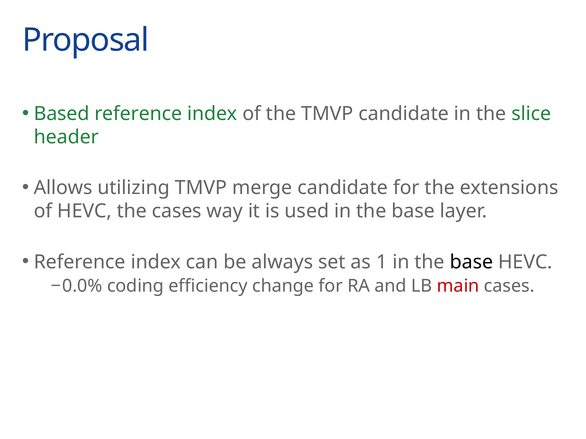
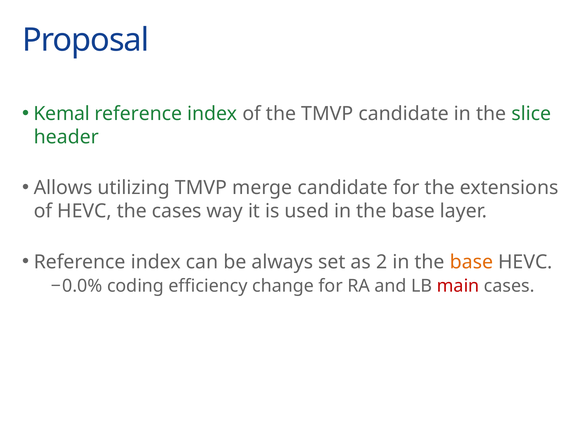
Based: Based -> Kemal (62, 114)
1: 1 -> 2 (382, 262)
base colour: black -> orange (471, 262)
